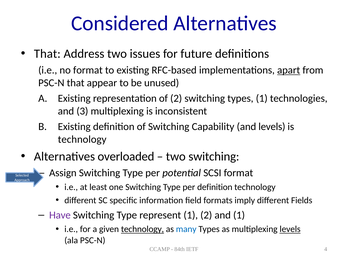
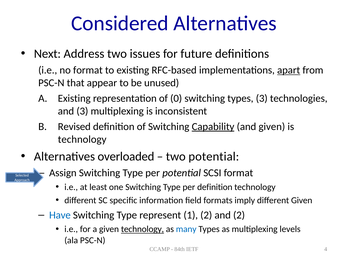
That: That -> Next (47, 54)
of 2: 2 -> 0 (176, 98)
types 1: 1 -> 3 (262, 98)
Existing: Existing -> Revised (74, 127)
Capability underline: none -> present (213, 127)
and levels: levels -> given (272, 127)
two switching: switching -> potential (214, 156)
different Fields: Fields -> Given (302, 200)
Have colour: purple -> blue (60, 215)
and 1: 1 -> 2 (239, 215)
levels underline: present -> none (290, 229)
